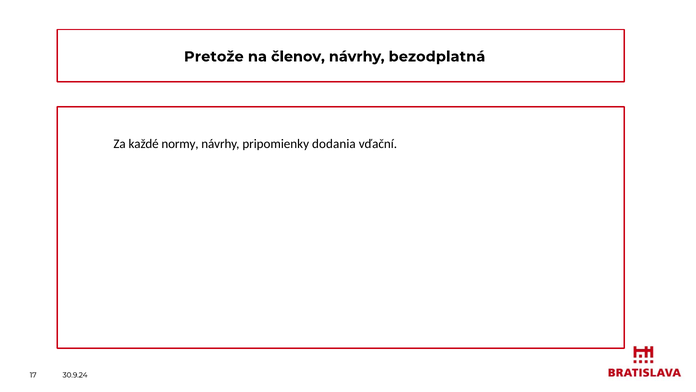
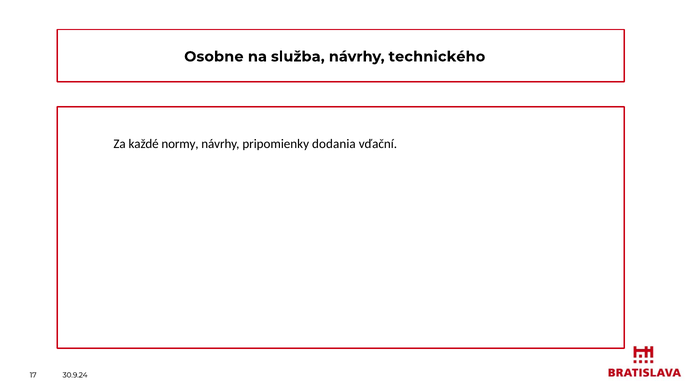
Pretože: Pretože -> Osobne (214, 57)
členov: členov -> služba (298, 57)
bezodplatná: bezodplatná -> technického (437, 57)
